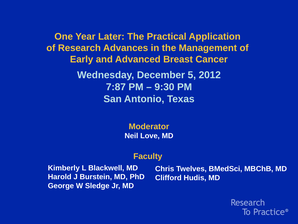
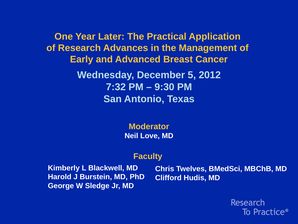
7:87: 7:87 -> 7:32 (116, 87)
